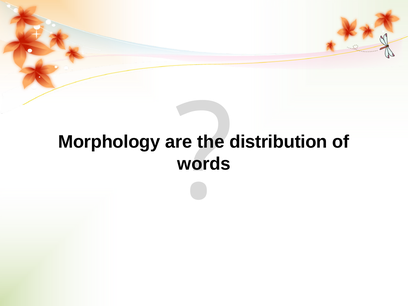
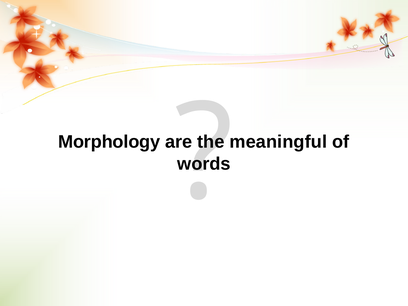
distribution: distribution -> meaningful (278, 142)
